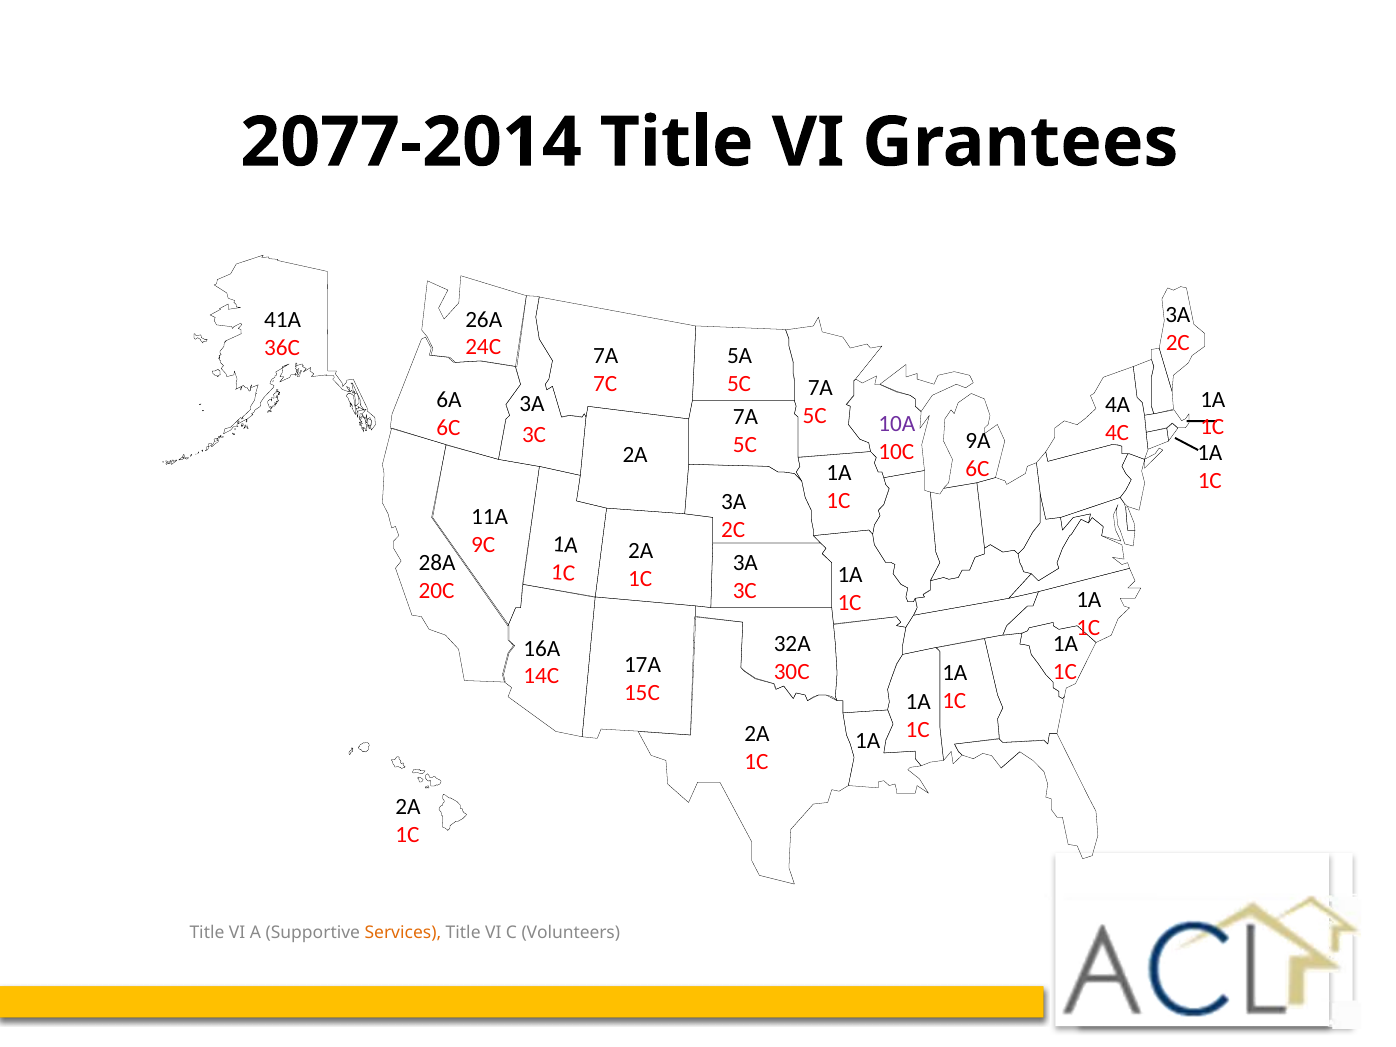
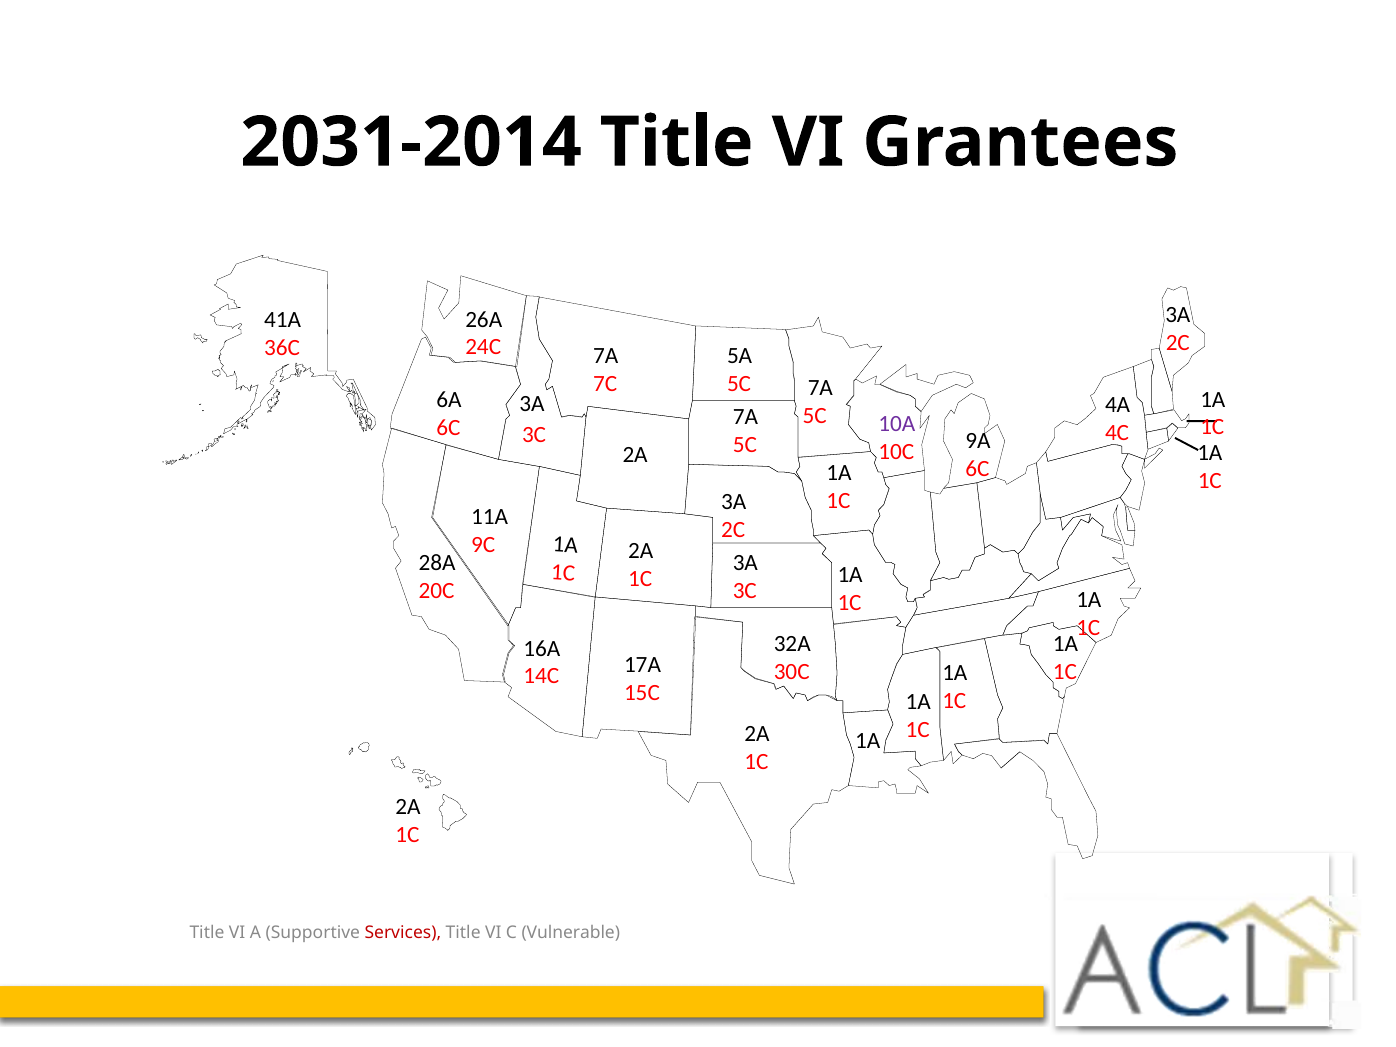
2077-2014: 2077-2014 -> 2031-2014 (411, 143)
Services colour: orange -> red (403, 933)
Volunteers: Volunteers -> Vulnerable (571, 933)
